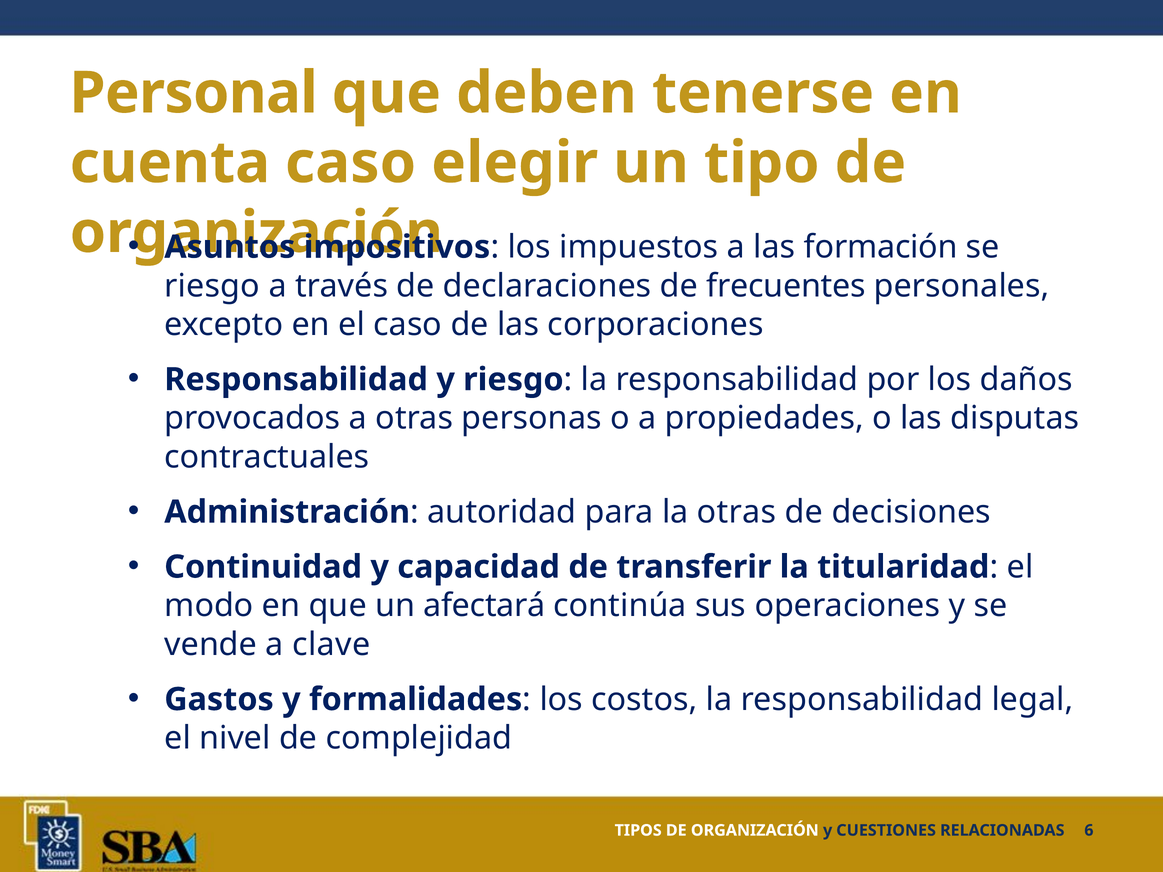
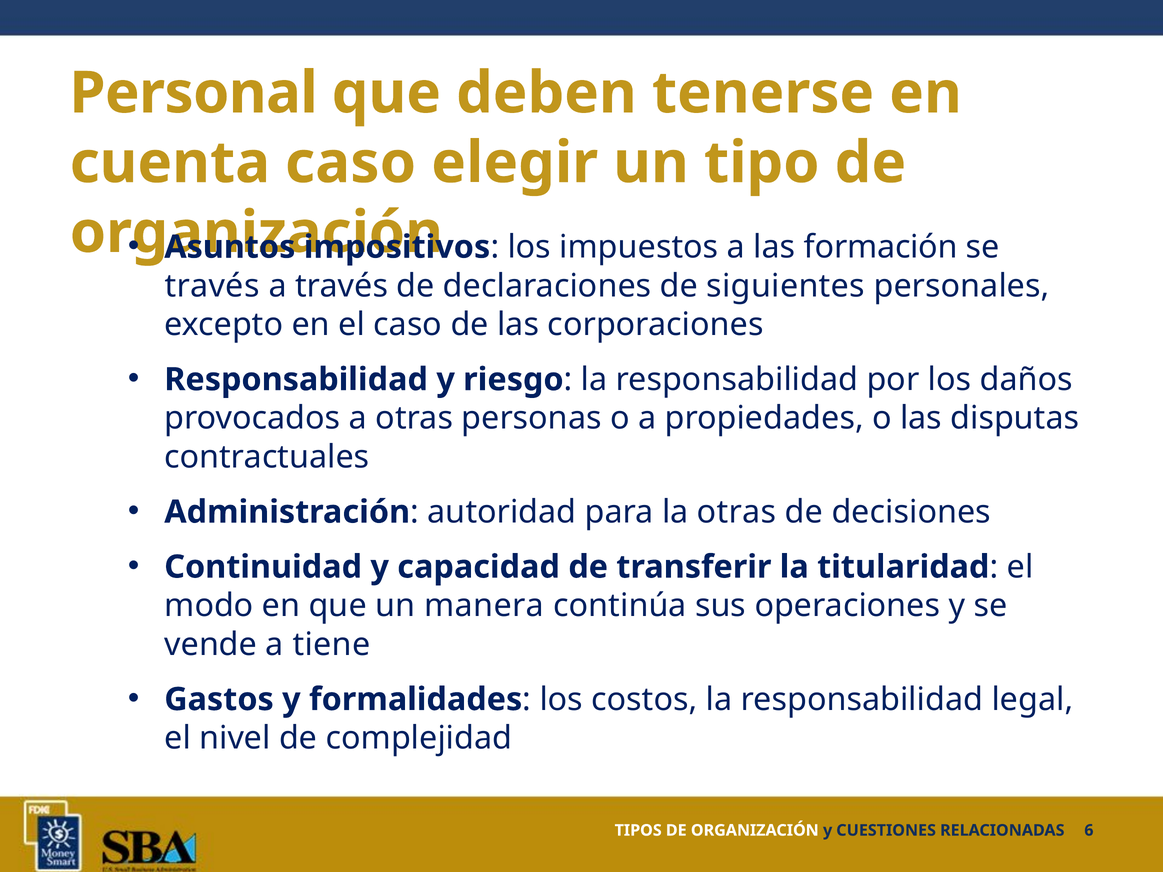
riesgo: riesgo -> través (212, 286)
frecuentes: frecuentes -> siguientes (786, 286)
afectará: afectará -> manera (484, 606)
clave: clave -> tiene (331, 645)
